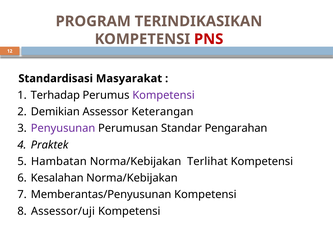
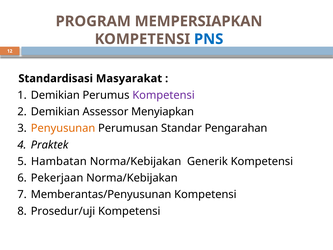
TERINDIKASIKAN: TERINDIKASIKAN -> MEMPERSIAPKAN (199, 21)
PNS colour: red -> blue (209, 39)
Terhadap: Terhadap -> Demikian (55, 95)
Keterangan: Keterangan -> Menyiapkan (163, 112)
Penyusunan colour: purple -> orange (63, 128)
Terlihat: Terlihat -> Generik (207, 161)
Kesalahan: Kesalahan -> Pekerjaan (57, 178)
Assessor/uji: Assessor/uji -> Prosedur/uji (63, 211)
